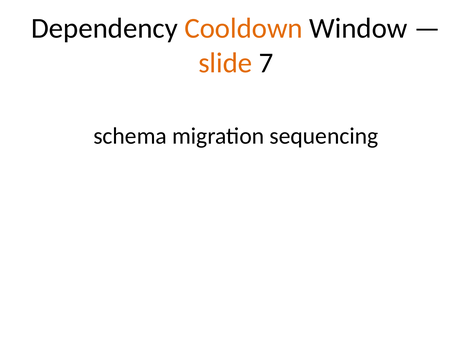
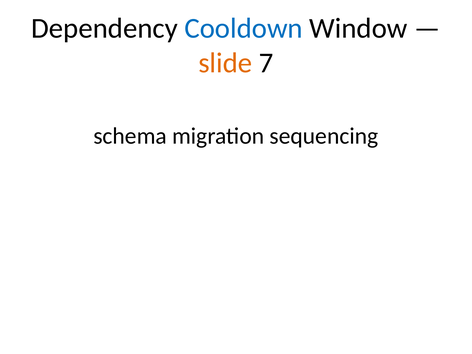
Cooldown colour: orange -> blue (244, 28)
